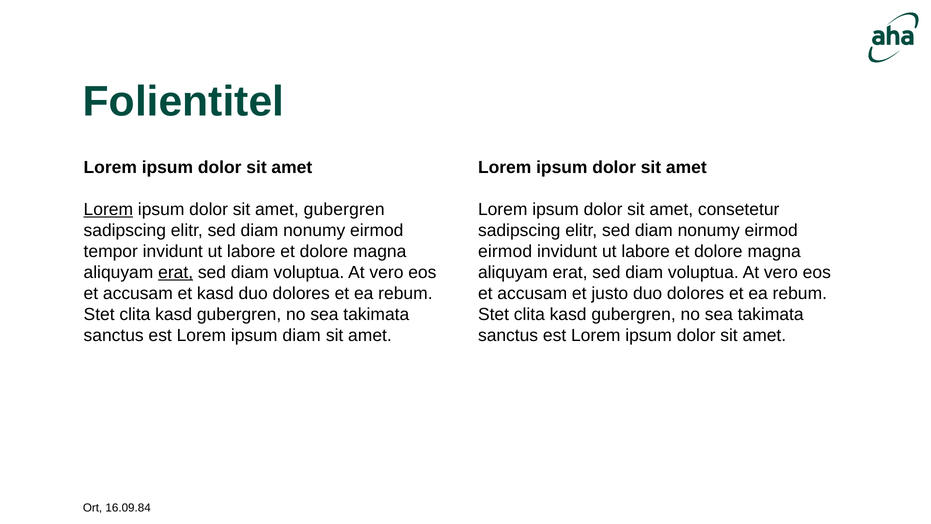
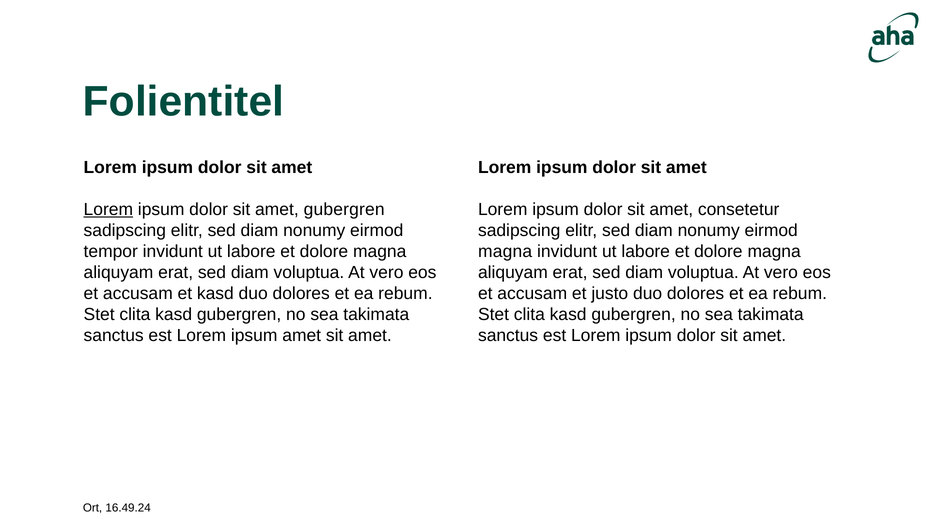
eirmod: eirmod -> magna (505, 251)
erat underline: present -> none (176, 272)
ipsum diam: diam -> amet (302, 335)
16.09.84: 16.09.84 -> 16.49.24 (128, 508)
